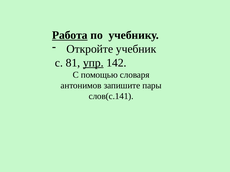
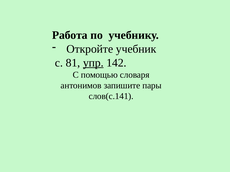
Работа underline: present -> none (70, 35)
